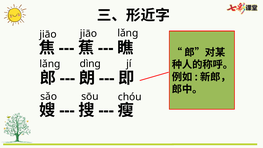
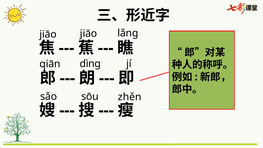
lǎng: lǎng -> qiān (50, 64)
chóu: chóu -> zhěn (130, 97)
